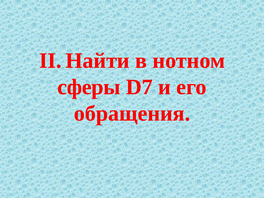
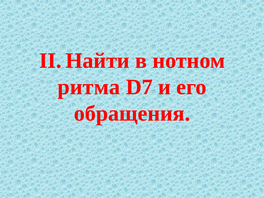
сферы: сферы -> ритма (89, 87)
